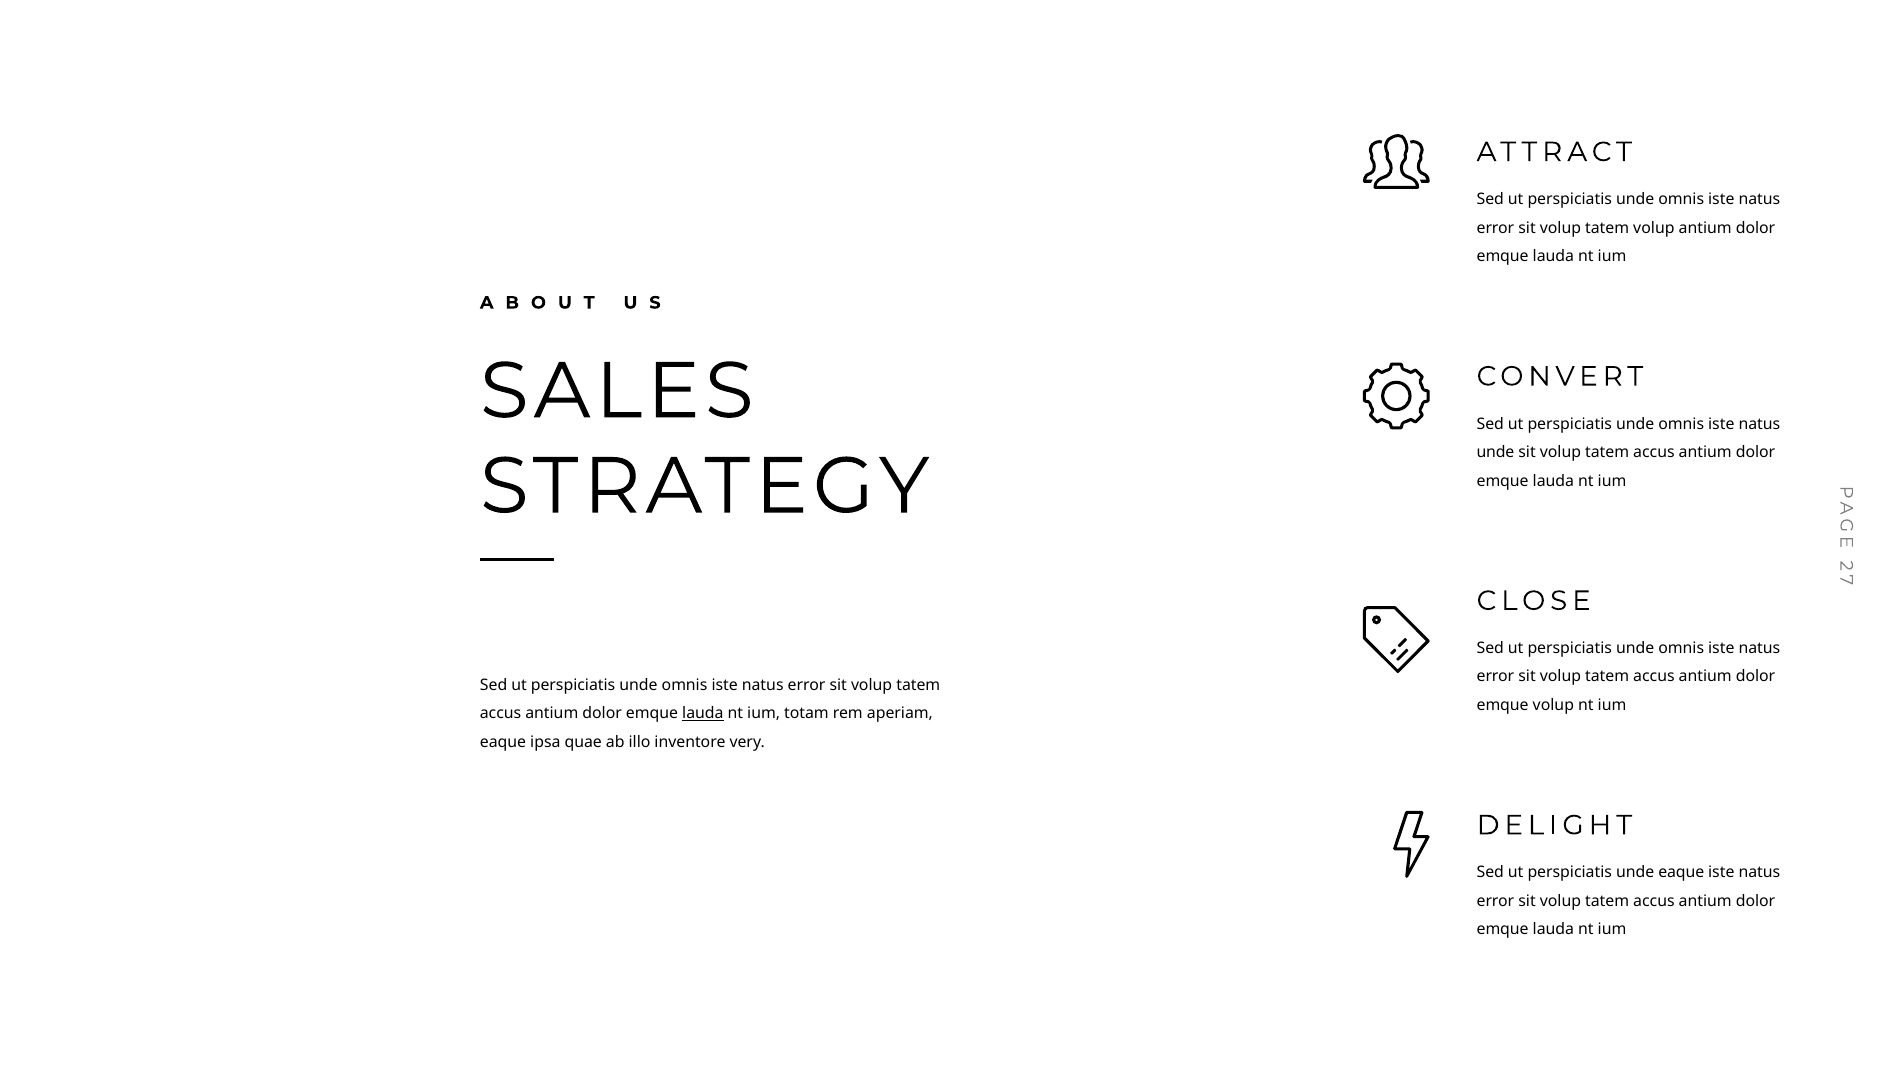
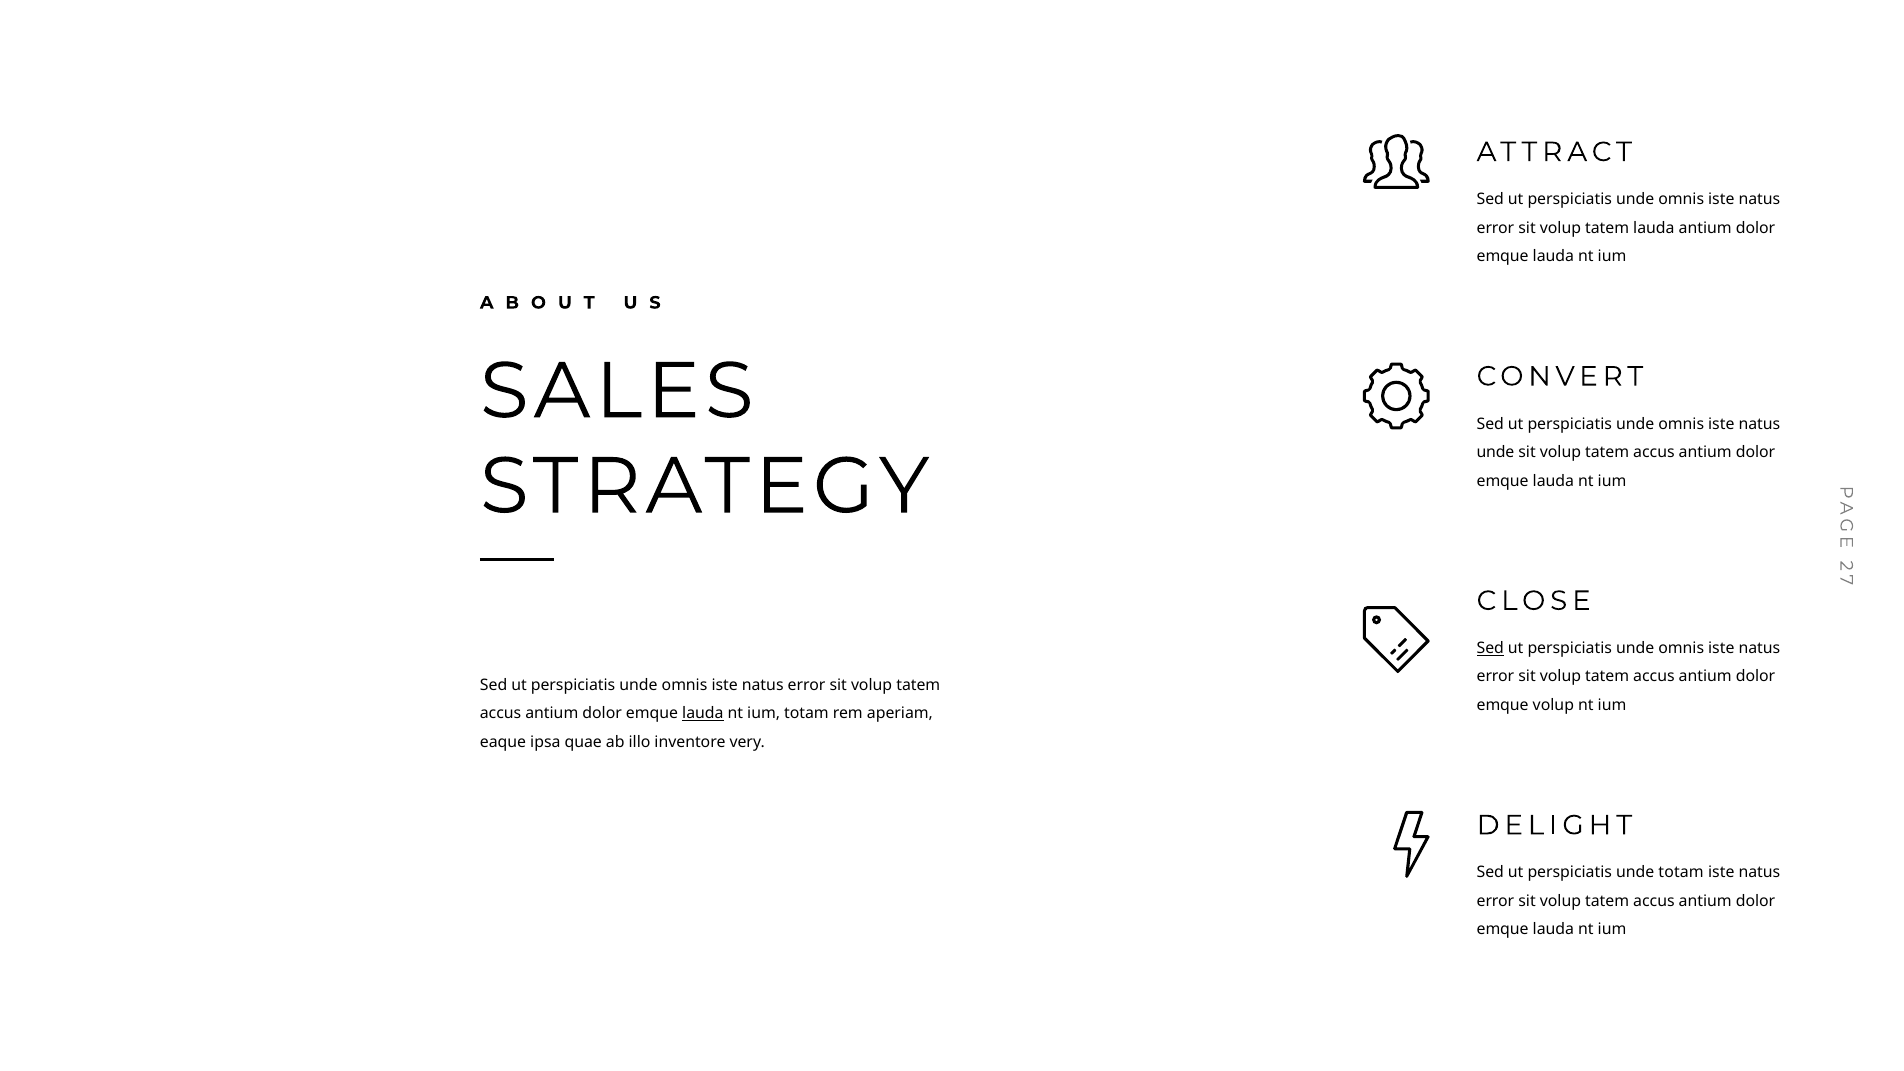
tatem volup: volup -> lauda (1654, 228)
Sed underline: none -> present (1490, 648)
unde eaque: eaque -> totam (1681, 873)
